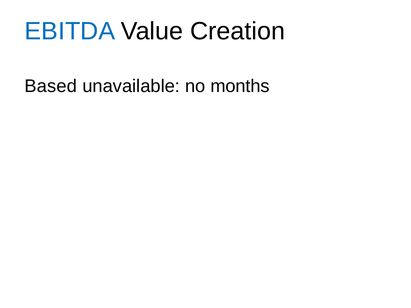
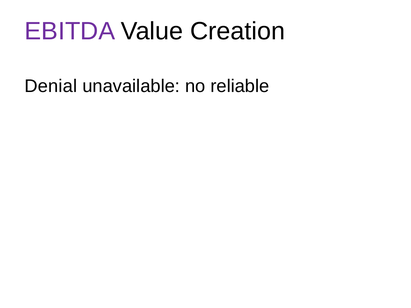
EBITDA colour: blue -> purple (70, 31)
Based: Based -> Denial (51, 86)
months: months -> reliable (240, 86)
